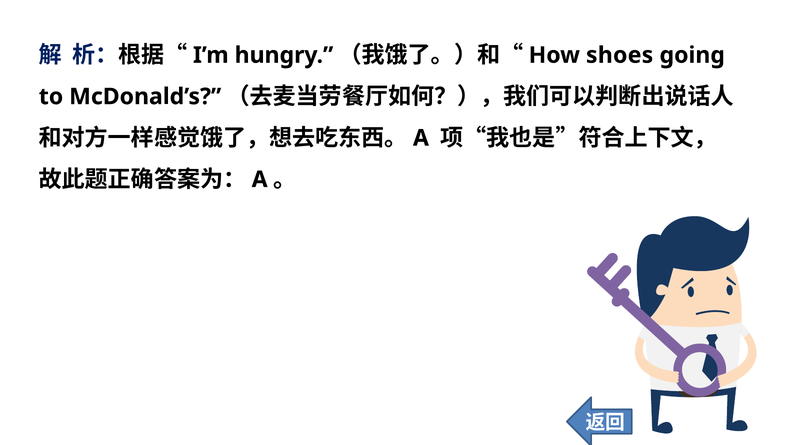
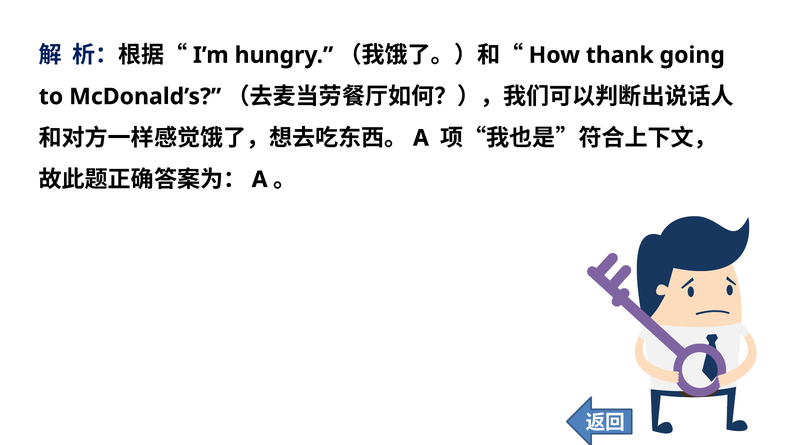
shoes: shoes -> thank (620, 55)
